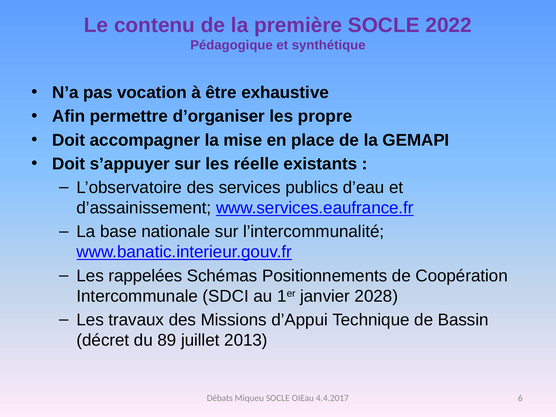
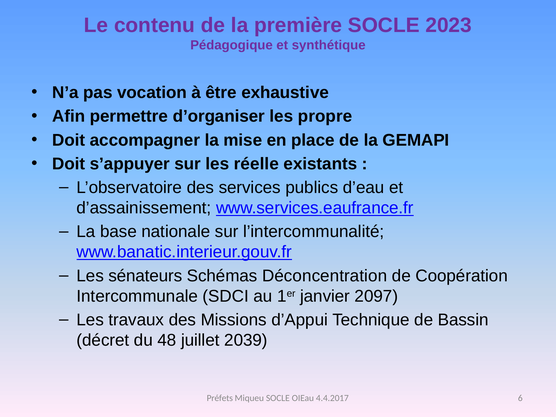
2022: 2022 -> 2023 (449, 25)
rappelées: rappelées -> sénateurs (145, 276)
Positionnements: Positionnements -> Déconcentration (325, 276)
2028: 2028 -> 2097 (376, 296)
89: 89 -> 48 (167, 340)
2013: 2013 -> 2039 (246, 340)
Débats: Débats -> Préfets (220, 398)
